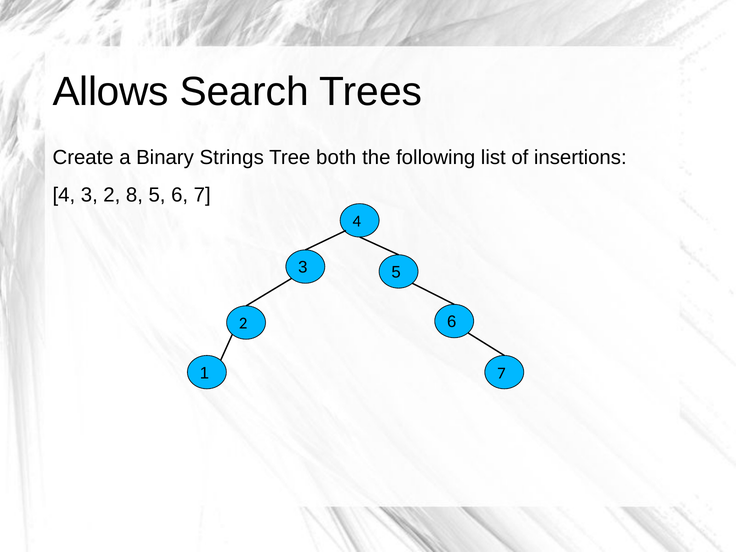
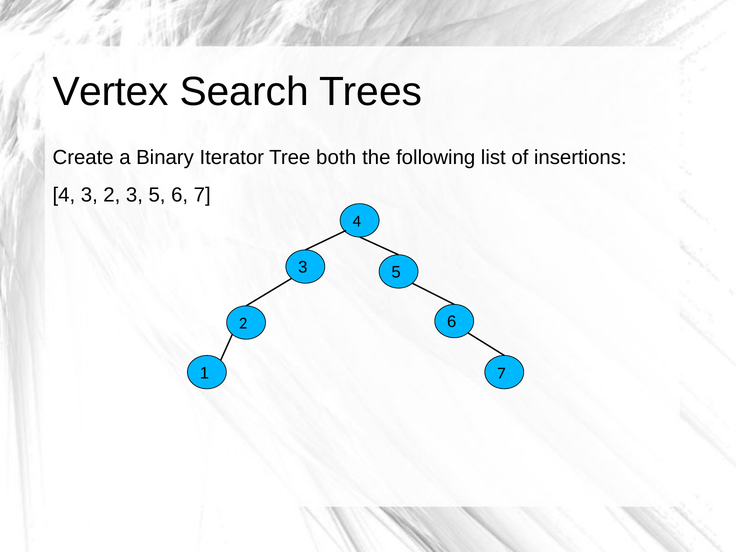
Allows: Allows -> Vertex (111, 92)
Strings: Strings -> Iterator (232, 158)
2 8: 8 -> 3 (134, 195)
